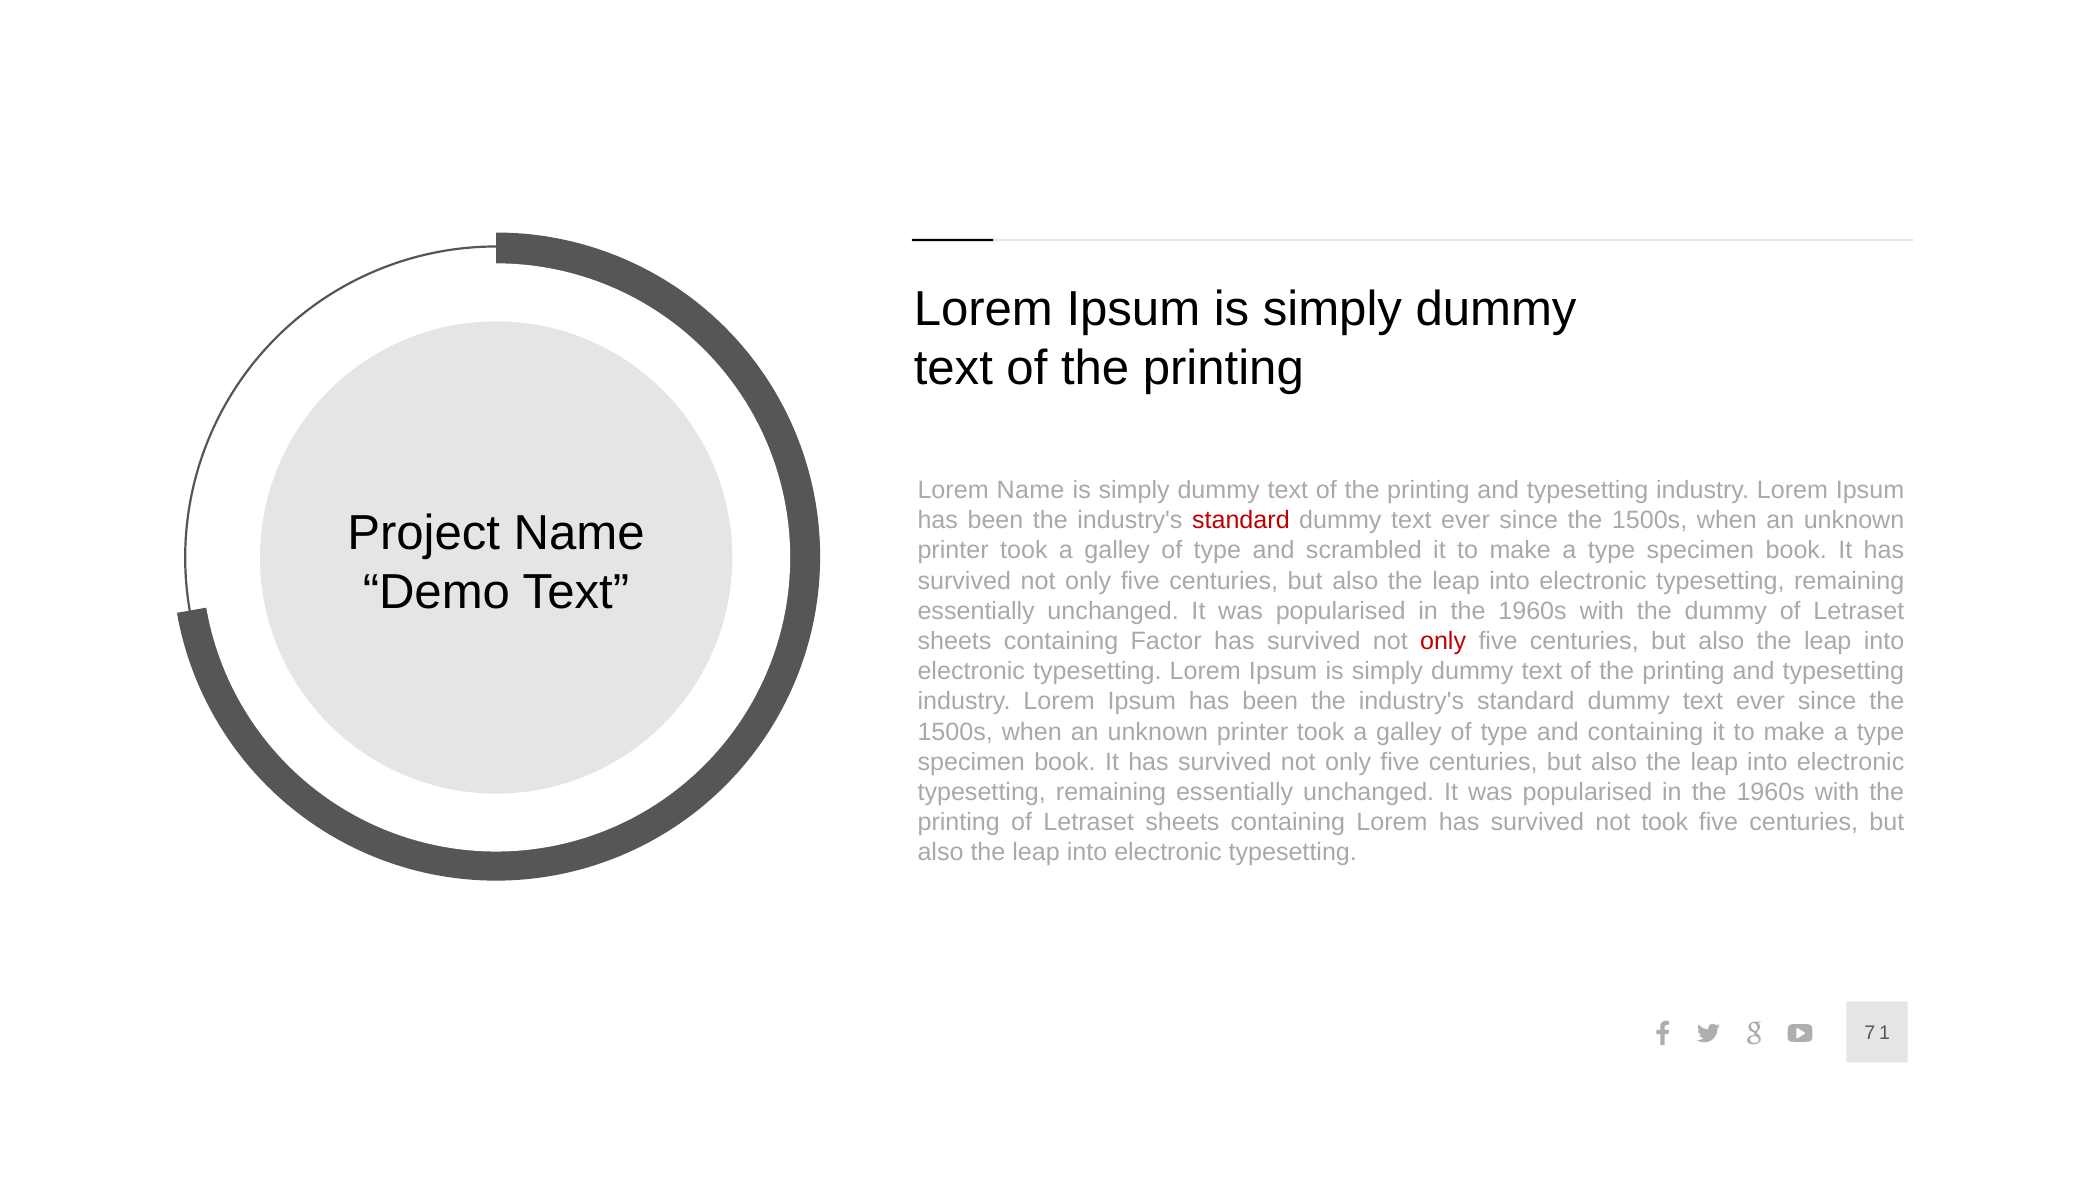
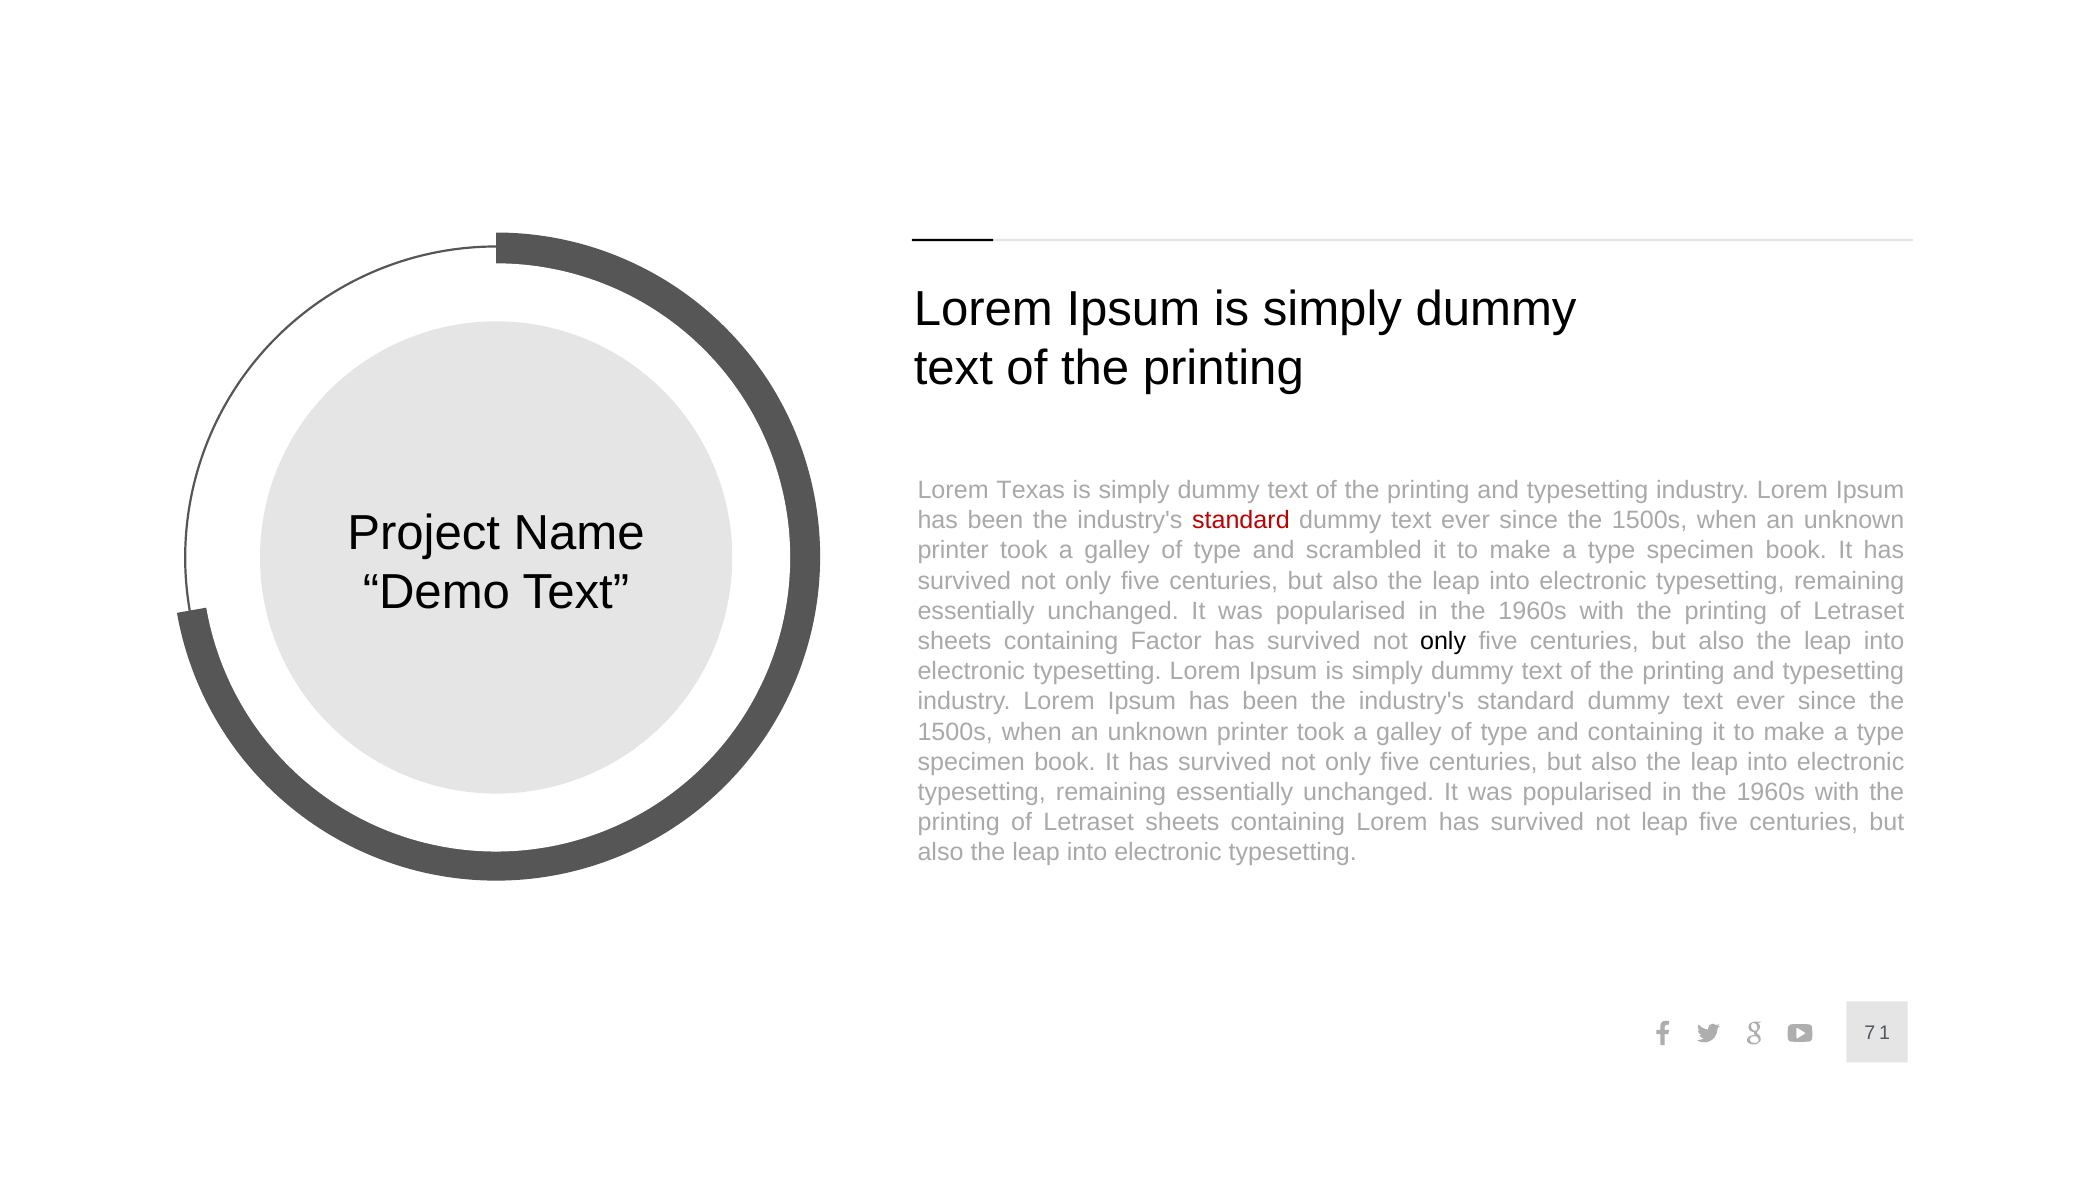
Lorem Name: Name -> Texas (1031, 490)
dummy: dummy -> printing (1726, 611)
only colour: red -> black (1443, 641)
not took: took -> leap (1665, 822)
